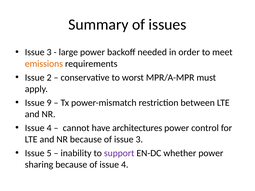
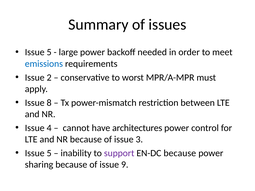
3: 3 -> 5 (49, 52)
emissions colour: orange -> blue (44, 64)
9: 9 -> 8 (49, 103)
EN-DC whether: whether -> because (180, 153)
of issue 4: 4 -> 9 (125, 165)
